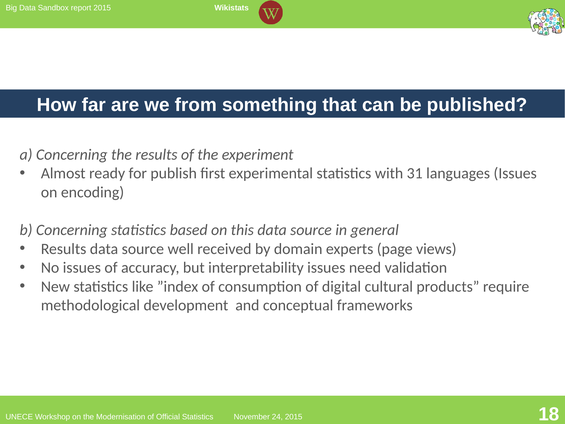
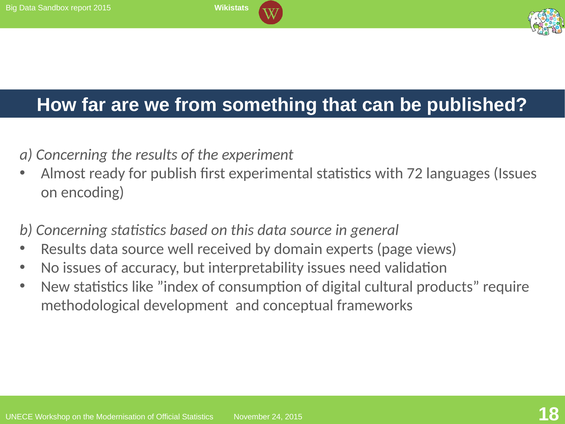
31: 31 -> 72 (415, 173)
